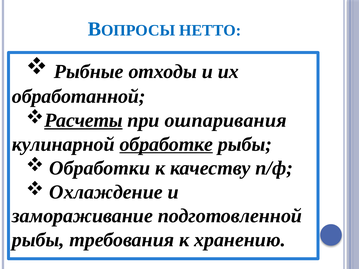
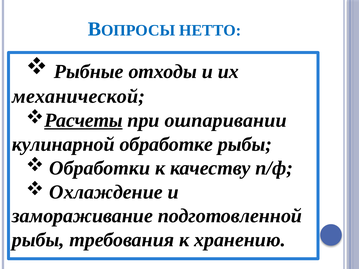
обработанной: обработанной -> механической (79, 96)
ошпаривания: ошпаривания -> ошпаривании (226, 120)
обработке underline: present -> none (166, 144)
